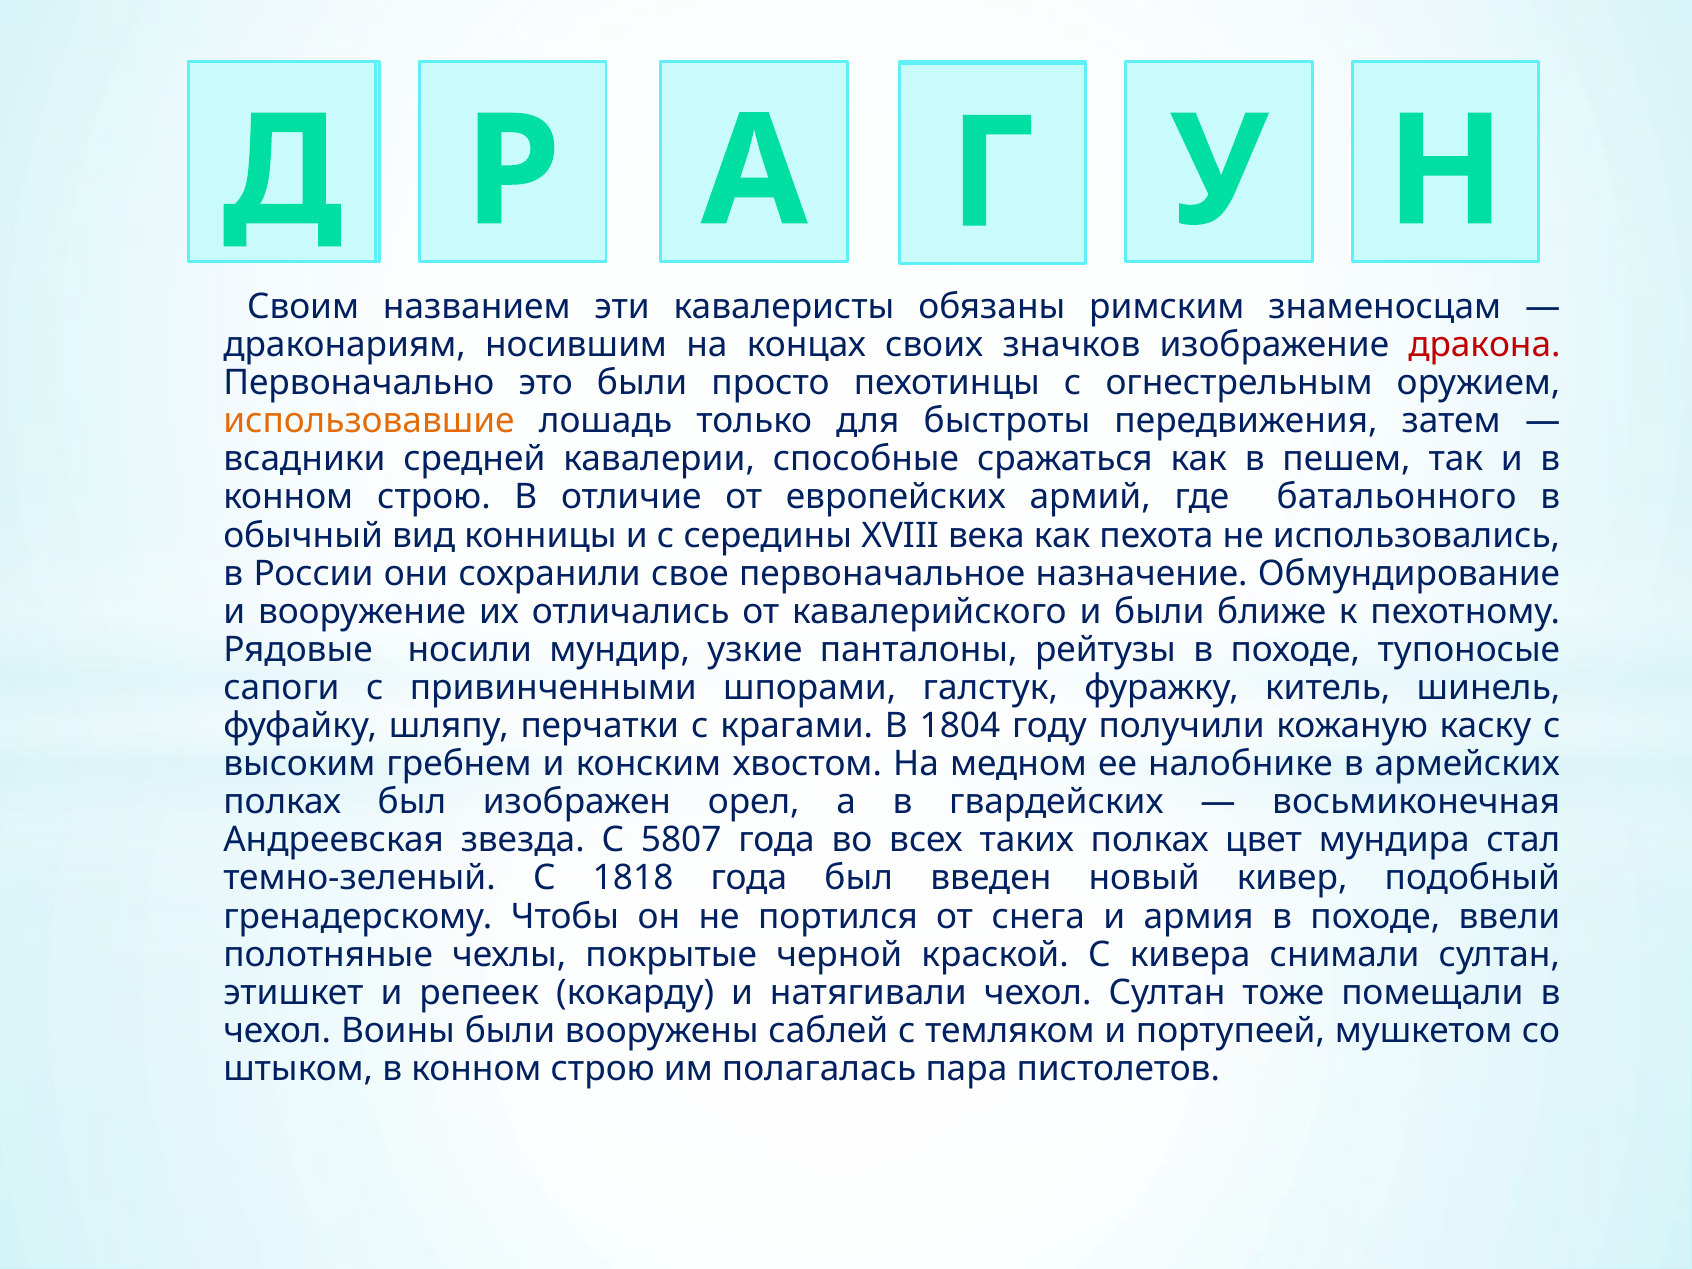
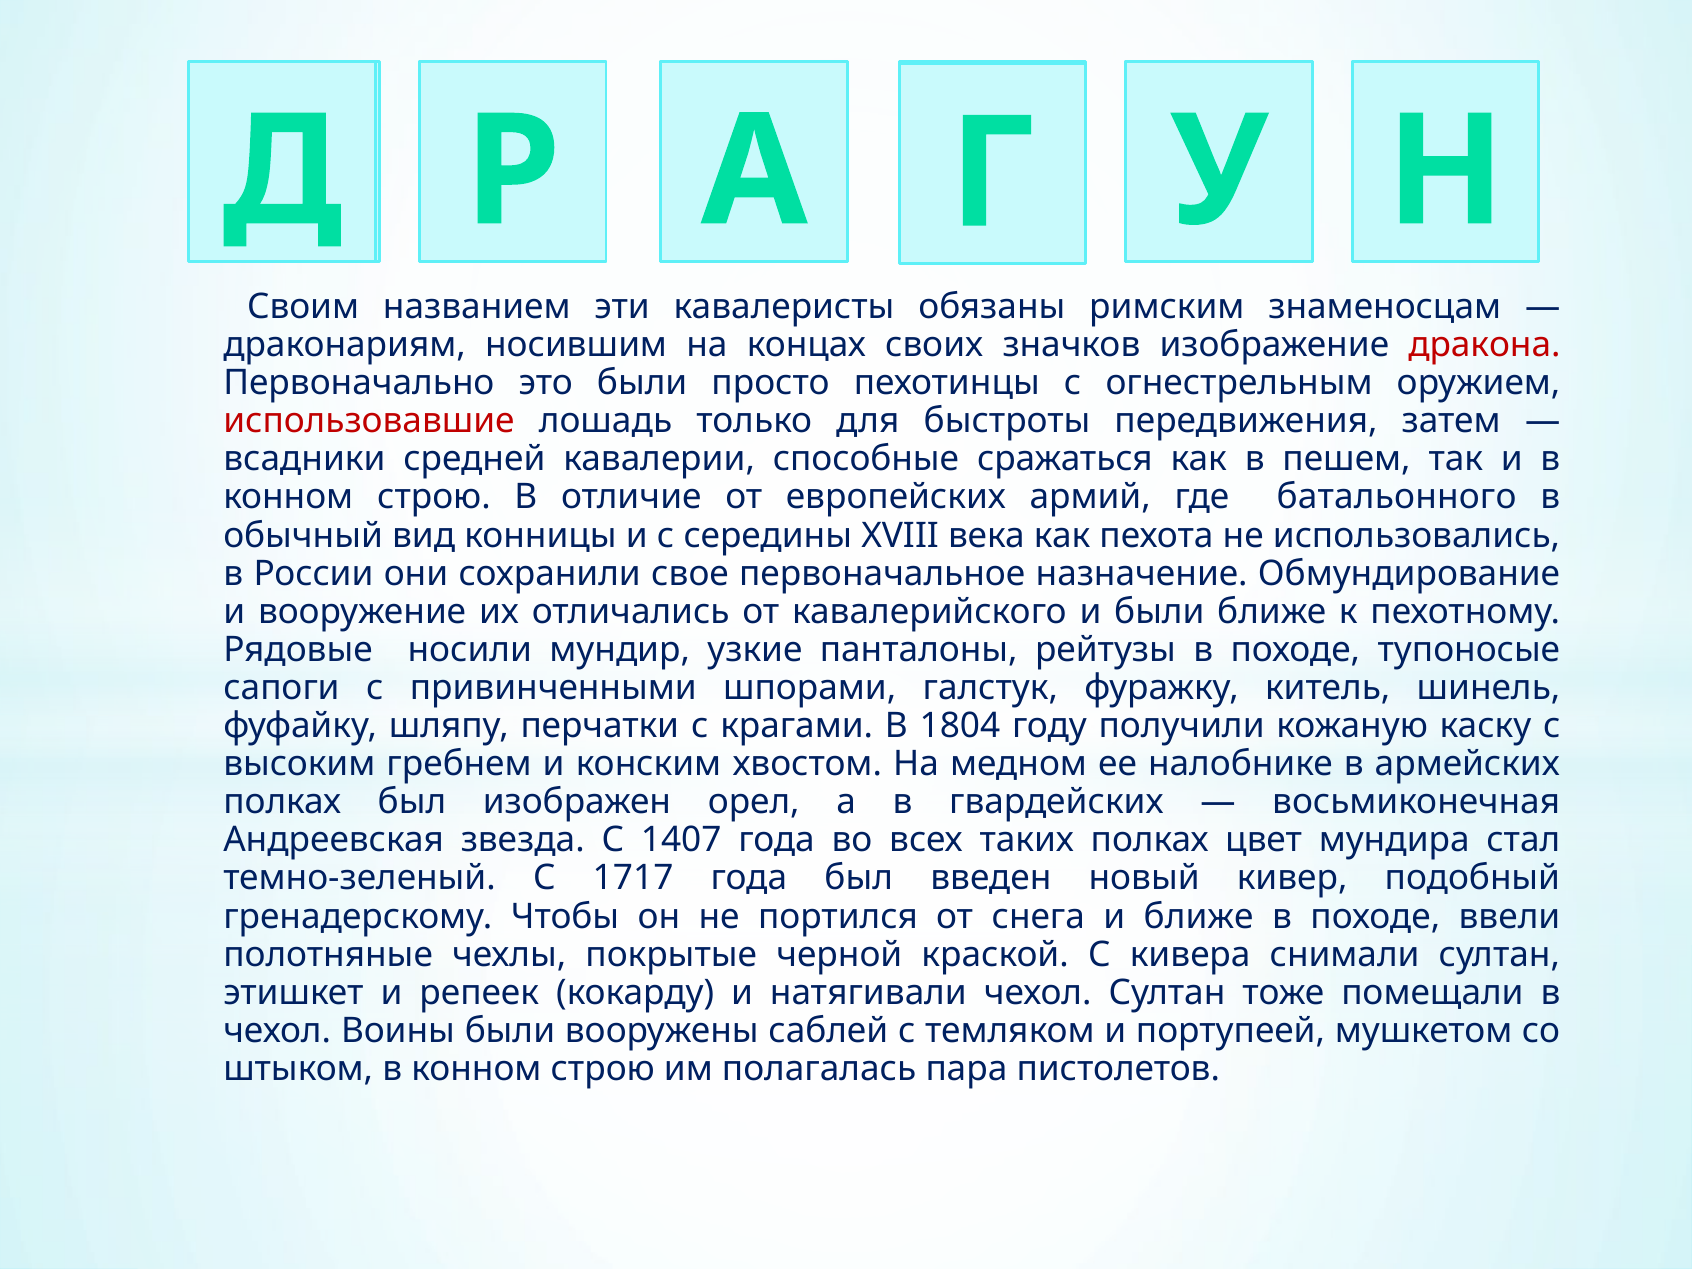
использовавшие colour: orange -> red (369, 421)
5807: 5807 -> 1407 (681, 840)
1818: 1818 -> 1717 (633, 878)
и армия: армия -> ближе (1199, 916)
